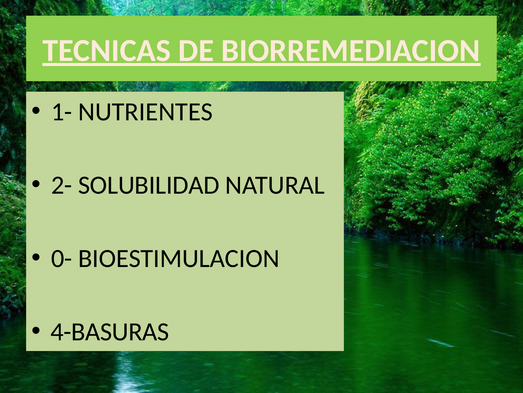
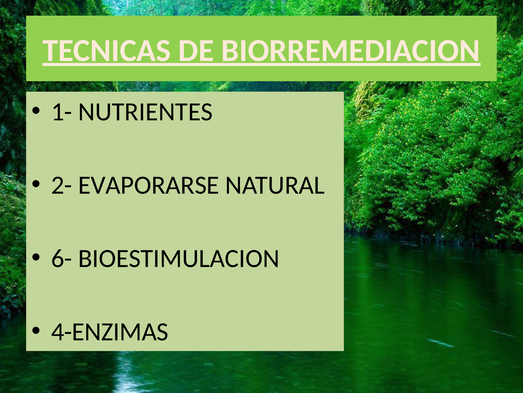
SOLUBILIDAD: SOLUBILIDAD -> EVAPORARSE (149, 185)
0-: 0- -> 6- (62, 258)
4-BASURAS: 4-BASURAS -> 4-ENZIMAS (110, 331)
